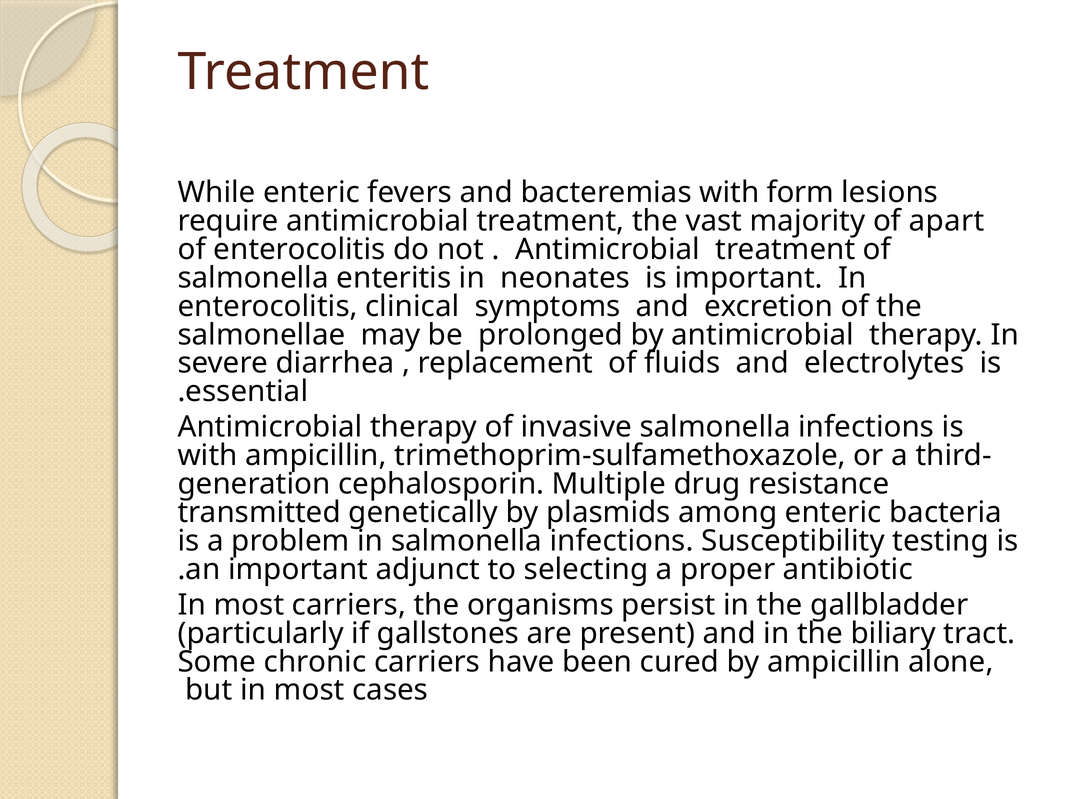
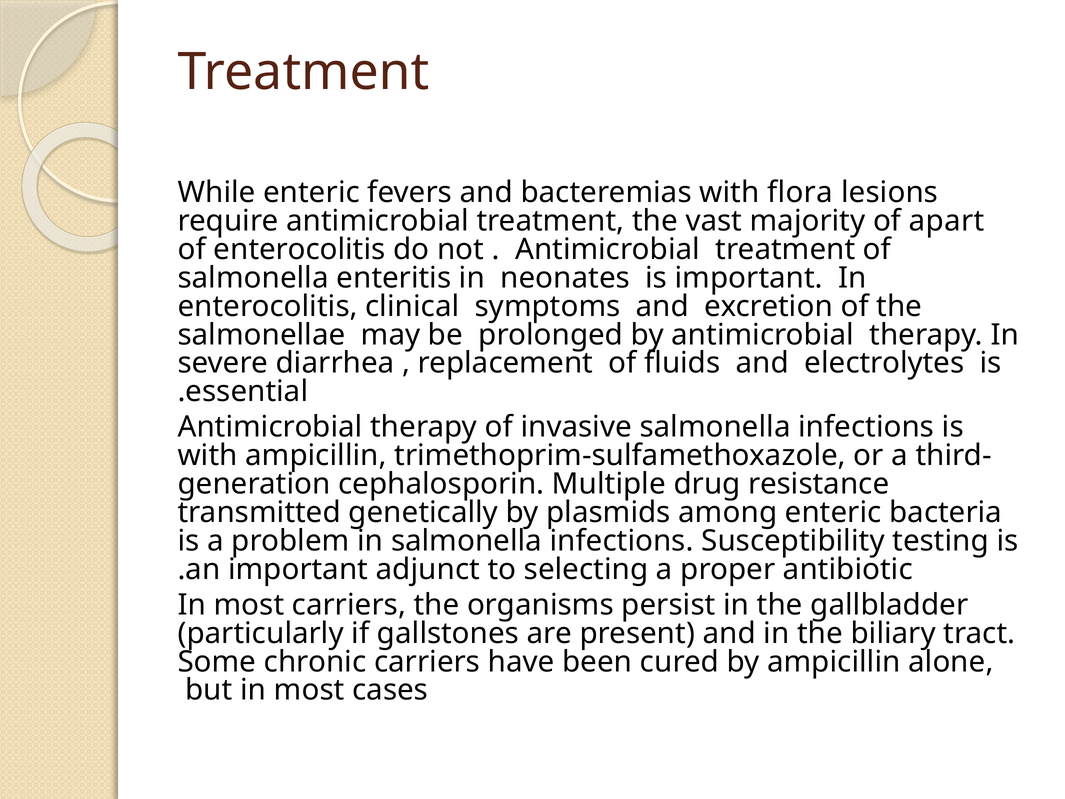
form: form -> flora (800, 193)
